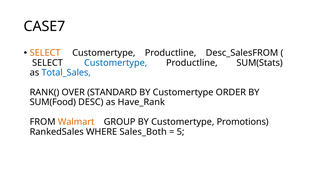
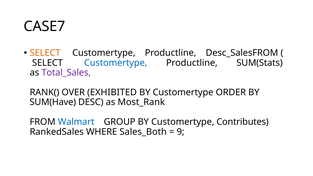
Total_Sales colour: blue -> purple (66, 73)
STANDARD: STANDARD -> EXHIBITED (112, 92)
SUM(Food: SUM(Food -> SUM(Have (53, 102)
Have_Rank: Have_Rank -> Most_Rank (141, 102)
Walmart colour: orange -> blue (76, 122)
Promotions: Promotions -> Contributes (243, 122)
5: 5 -> 9 (181, 132)
